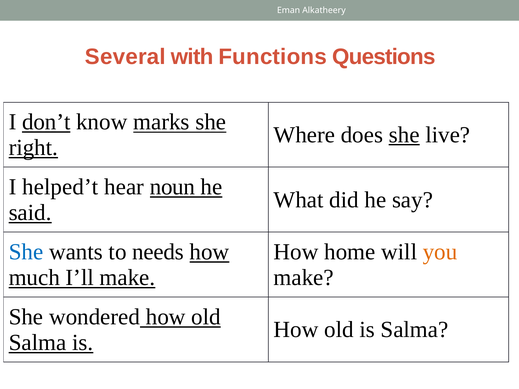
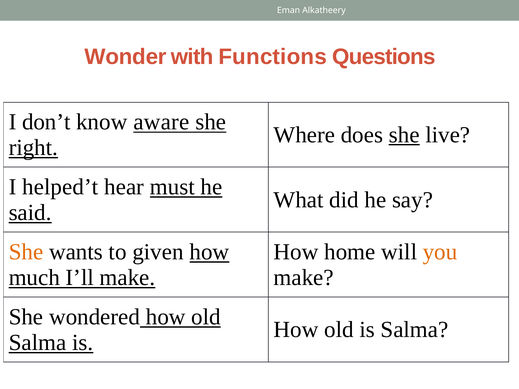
Several: Several -> Wonder (126, 57)
don’t underline: present -> none (46, 122)
marks: marks -> aware (161, 122)
noun: noun -> must (172, 187)
She colour: blue -> orange (26, 252)
needs: needs -> given (158, 252)
